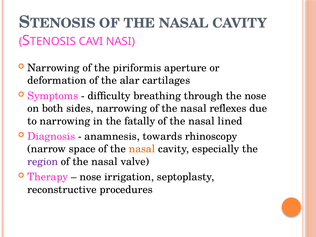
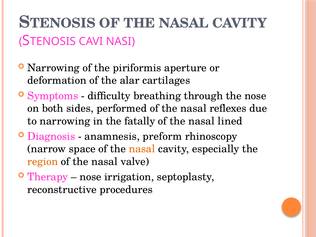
sides narrowing: narrowing -> performed (122, 108)
towards: towards -> preform (162, 136)
region colour: purple -> orange (43, 162)
